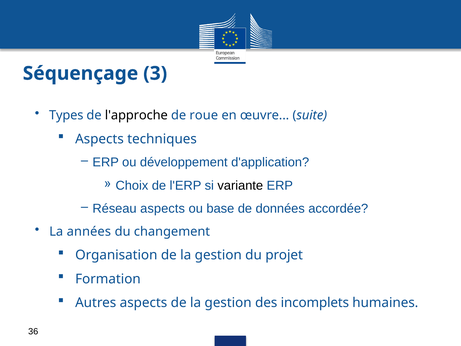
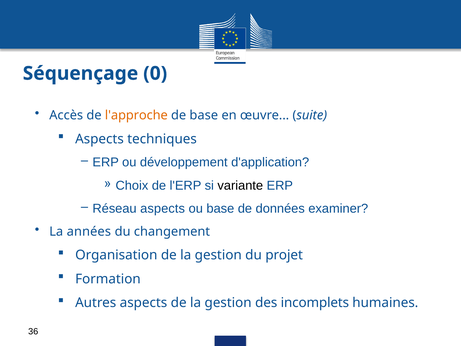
3: 3 -> 0 (155, 73)
Types: Types -> Accès (66, 115)
l'approche colour: black -> orange (136, 115)
de roue: roue -> base (204, 115)
accordée: accordée -> examiner (338, 208)
